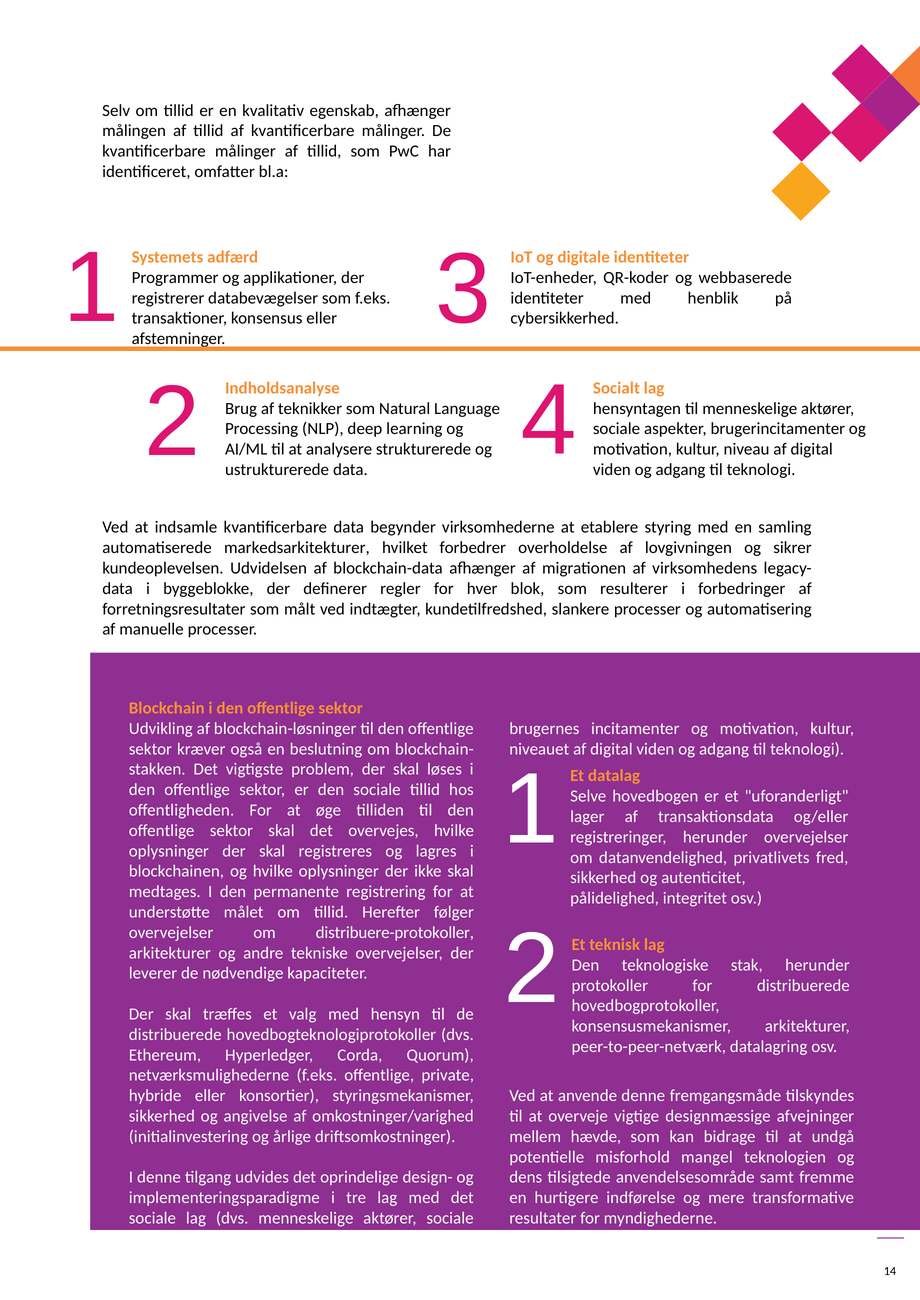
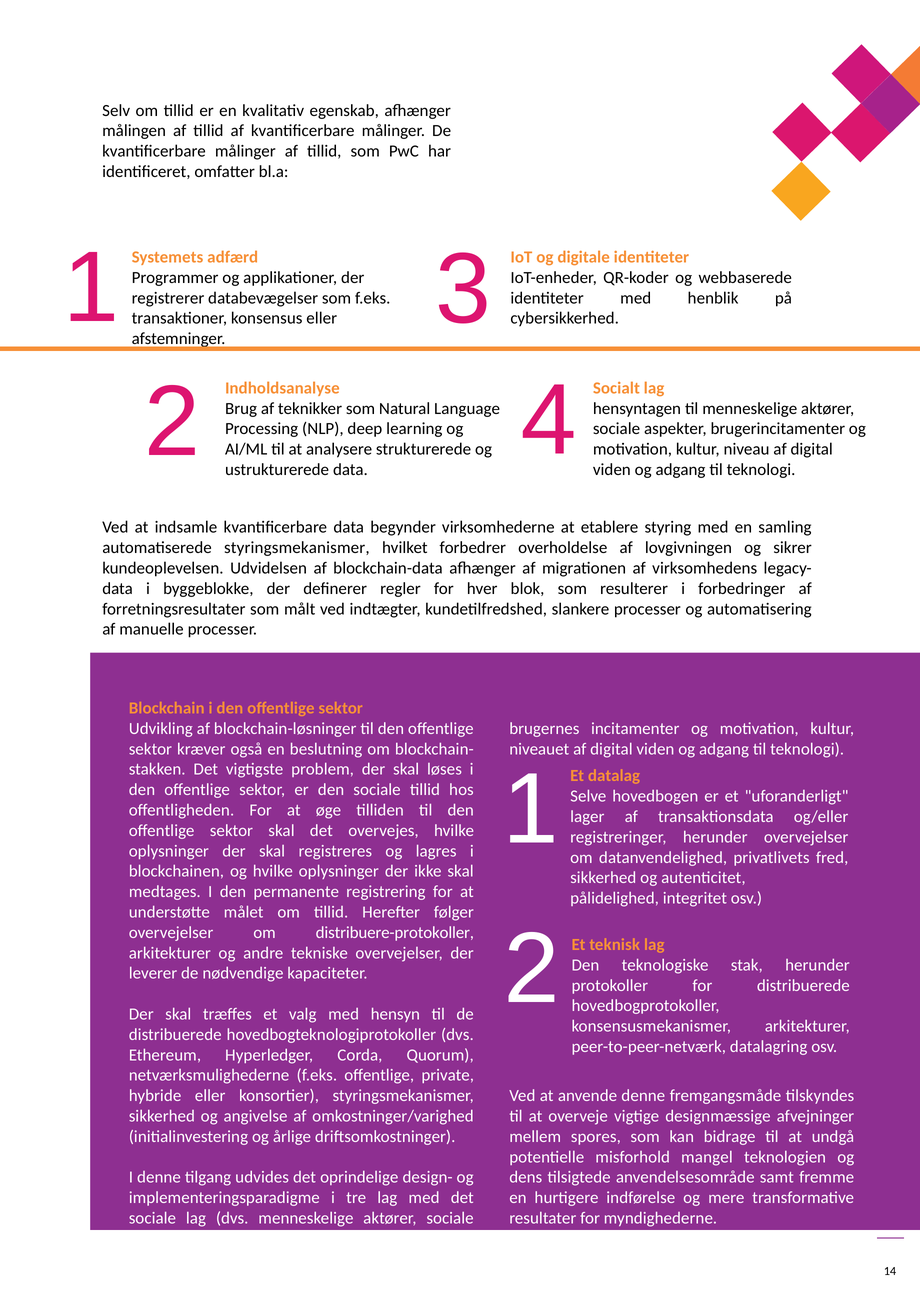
automatiserede markedsarkitekturer: markedsarkitekturer -> styringsmekanismer (297, 548)
hævde: hævde -> spores (596, 1138)
